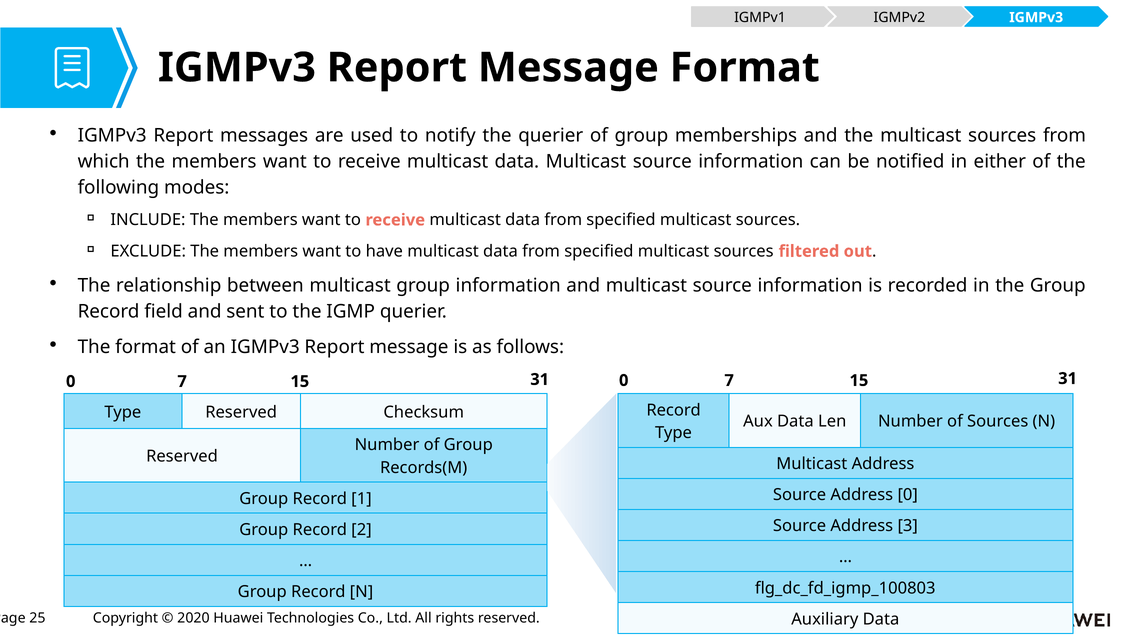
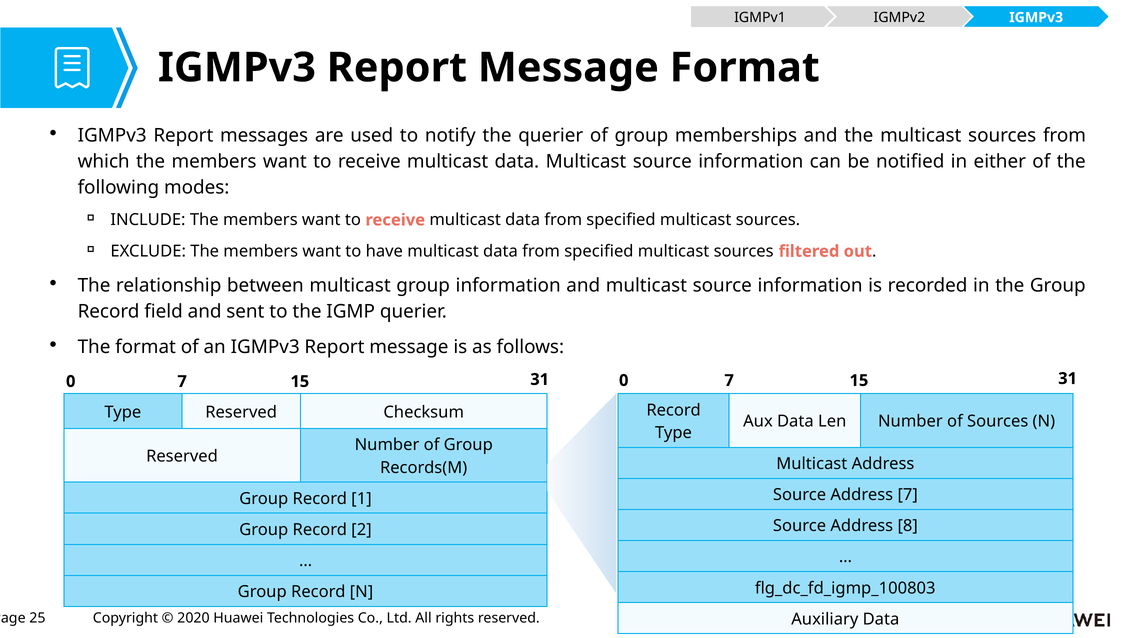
Address 0: 0 -> 7 (908, 495)
3: 3 -> 8 (908, 526)
